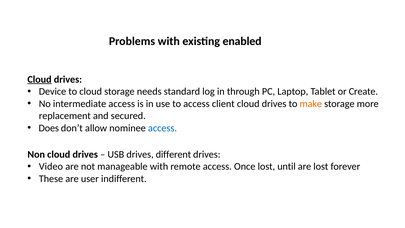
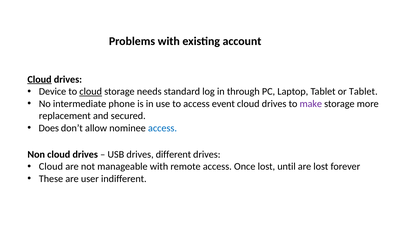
enabled: enabled -> account (242, 41)
cloud underline: none -> present (91, 92)
or Create: Create -> Tablet (363, 92)
intermediate access: access -> phone (122, 104)
client: client -> event (223, 104)
make colour: orange -> purple (311, 104)
Video: Video -> Cloud (51, 166)
